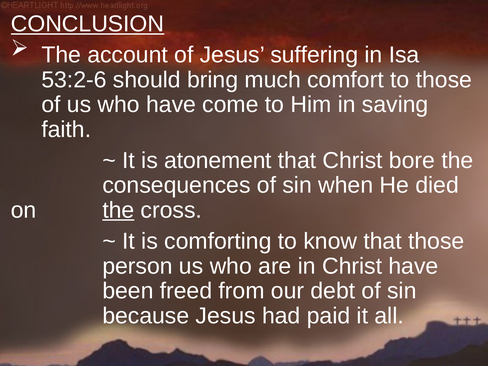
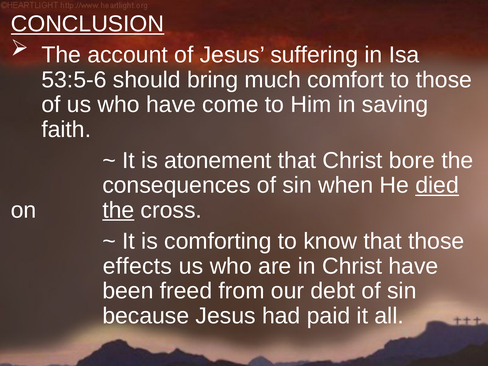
53:2-6: 53:2-6 -> 53:5-6 (74, 80)
died underline: none -> present (437, 185)
person: person -> effects (137, 266)
